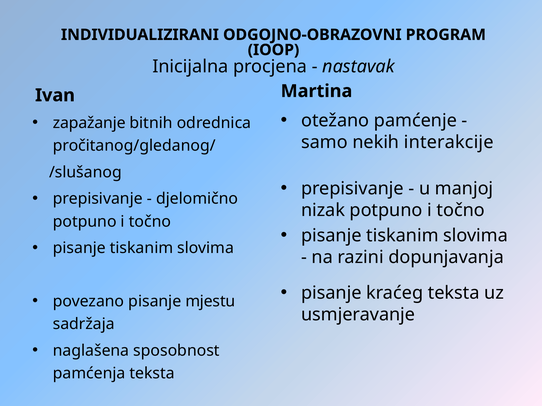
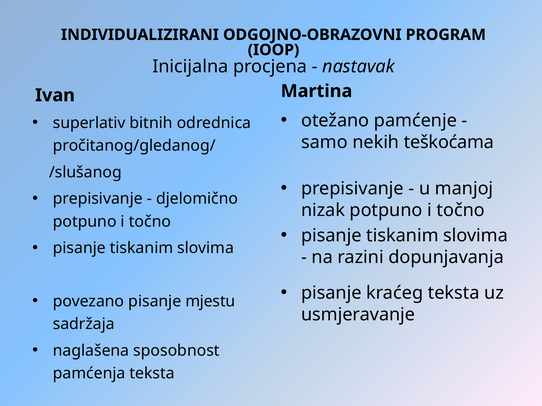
zapažanje: zapažanje -> superlativ (89, 123)
interakcije: interakcije -> teškoćama (449, 142)
